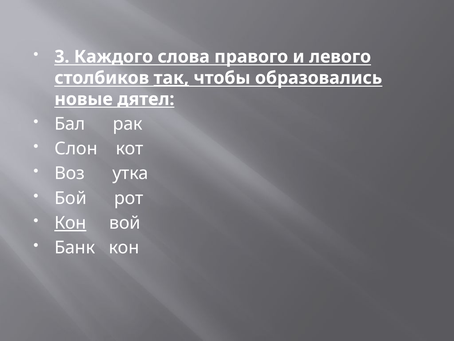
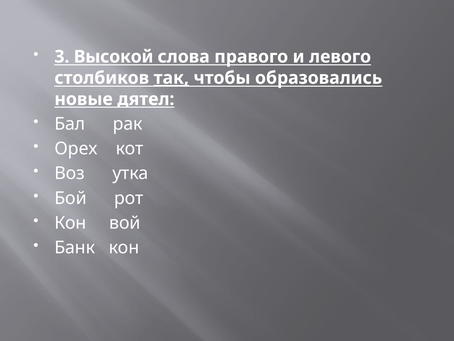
Каждого: Каждого -> Высокой (114, 57)
Слон: Слон -> Орех (76, 148)
Кон underline: present -> none (70, 223)
